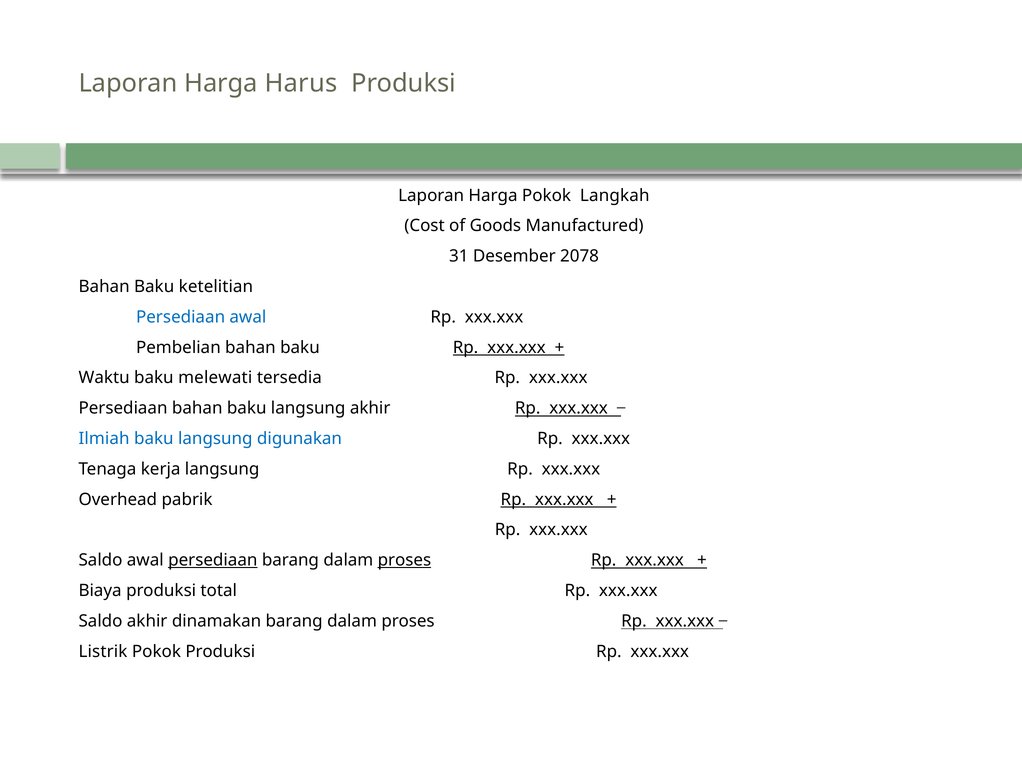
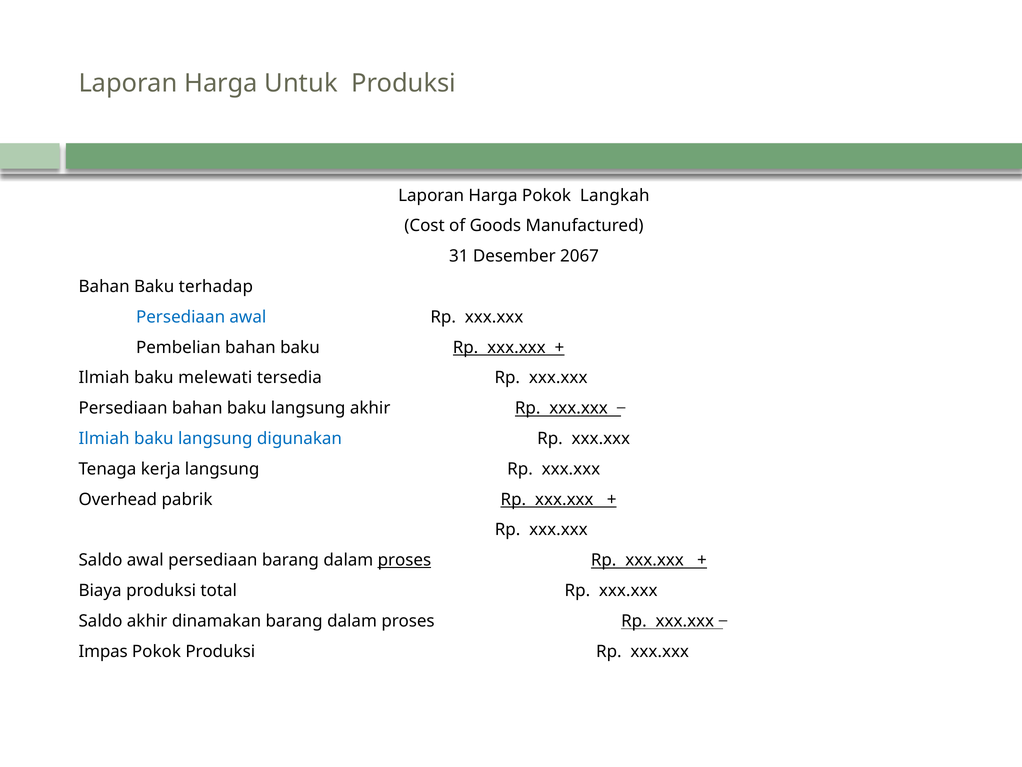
Harus: Harus -> Untuk (301, 83)
2078: 2078 -> 2067 (580, 256)
ketelitian: ketelitian -> terhadap (216, 286)
Waktu: Waktu -> Ilmiah (104, 378)
persediaan underline: present -> none (213, 560)
Listrik: Listrik -> Impas (103, 651)
